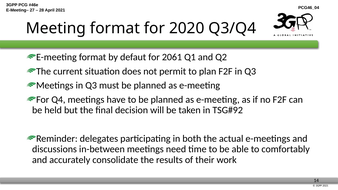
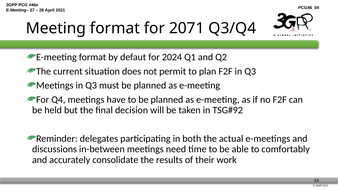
2020: 2020 -> 2071 (187, 28)
2061: 2061 -> 2024 (172, 57)
